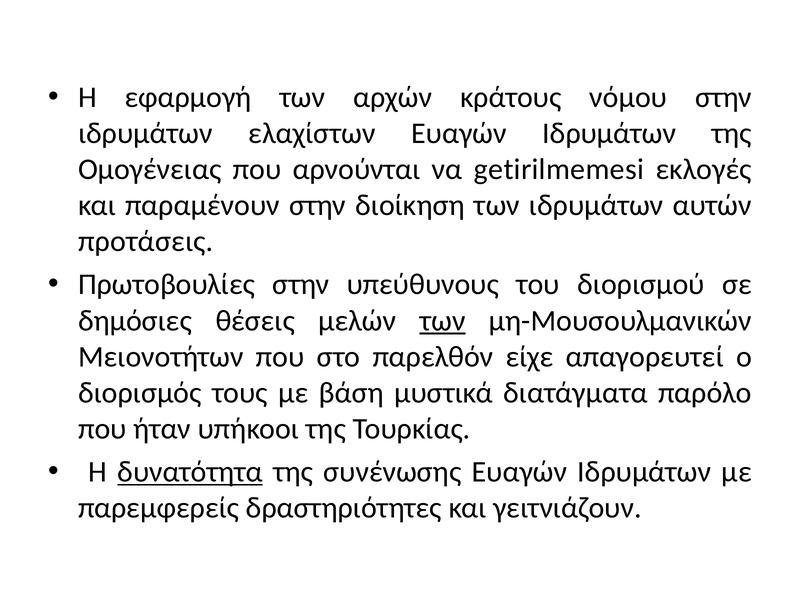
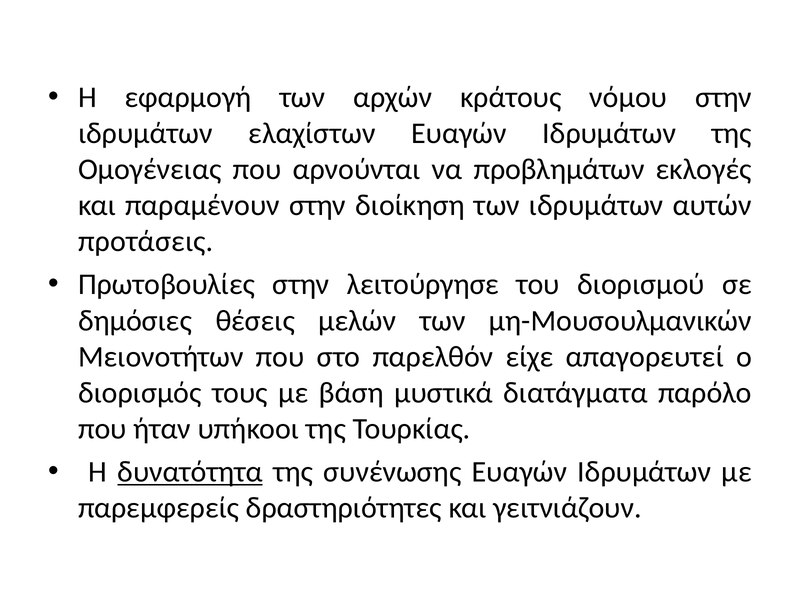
getirilmemesi: getirilmemesi -> προβλημάτων (559, 169)
υπεύθυνους: υπεύθυνους -> λειτούργησε (423, 285)
των underline: present -> none (443, 321)
